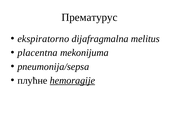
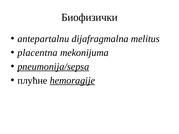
Прематурус: Прематурус -> Биофизички (90, 17)
ekspiratorno: ekspiratorno -> antepartalnu (43, 39)
pneumonija/sepsa underline: none -> present (53, 67)
